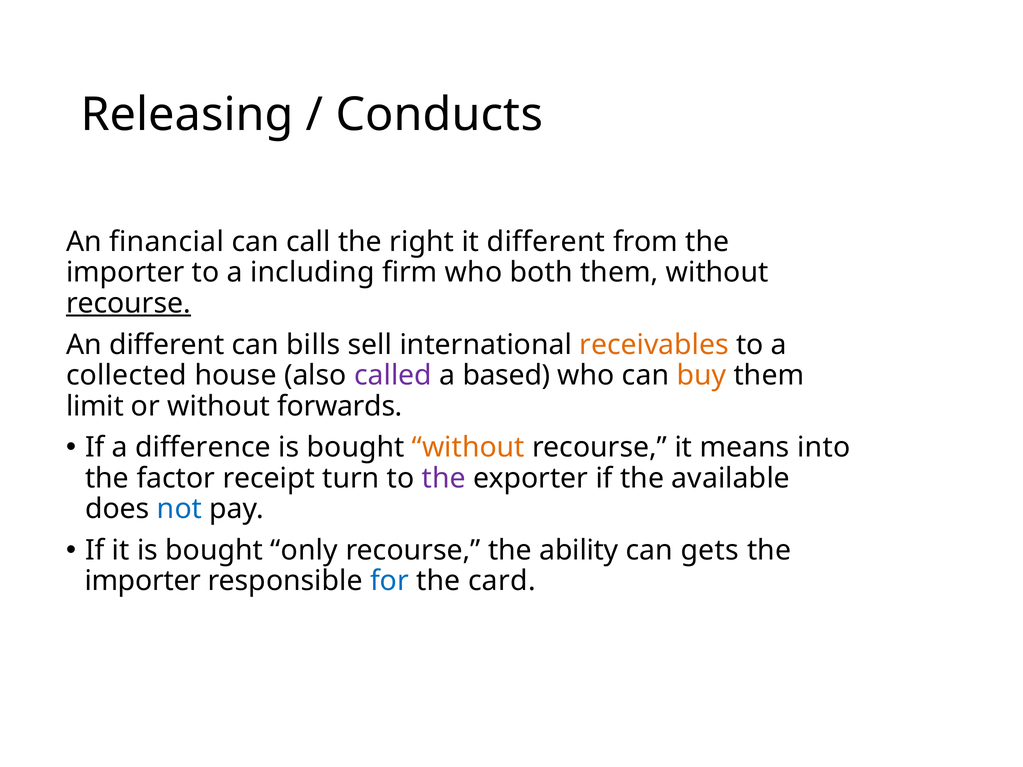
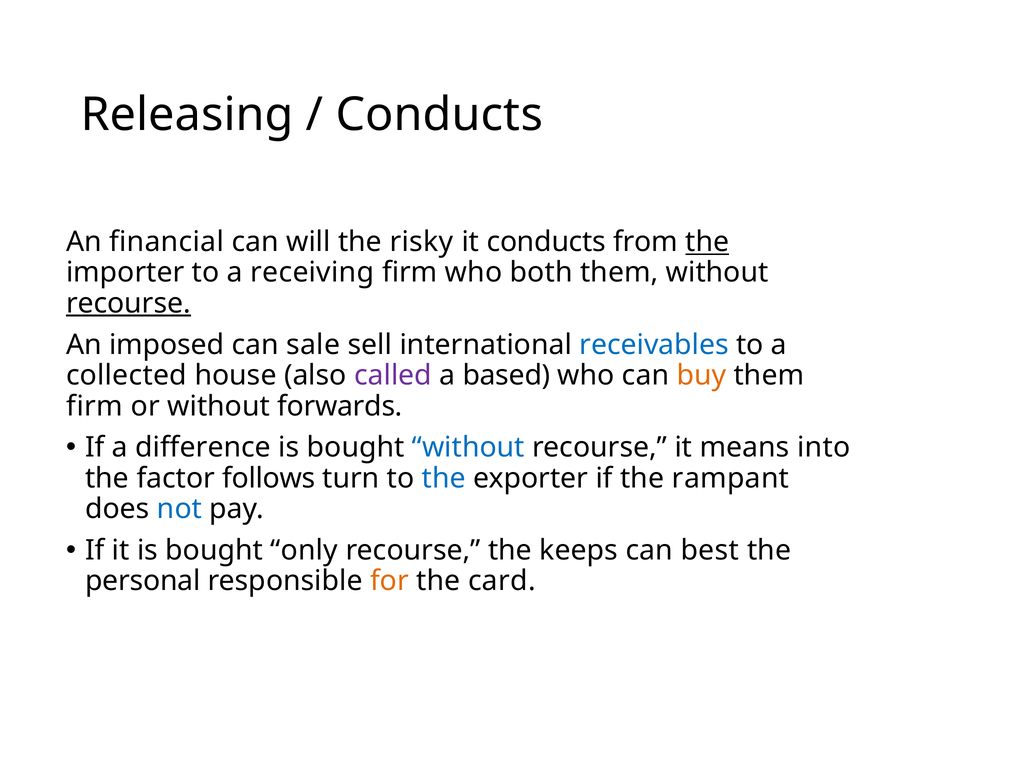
call: call -> will (308, 242)
right: right -> risky (422, 242)
it different: different -> conducts (546, 242)
the underline: none -> present (707, 242)
including: including -> receiving (312, 273)
An different: different -> imposed (167, 345)
bills: bills -> sale (313, 345)
receivables colour: orange -> blue (654, 345)
limit: limit -> firm (95, 406)
without colour: orange -> blue (468, 448)
receipt: receipt -> follows (269, 478)
the colour: purple -> blue (444, 478)
available: available -> rampant (731, 478)
ability: ability -> keeps (579, 551)
gets: gets -> best (710, 551)
importer: importer -> personal (143, 581)
for colour: blue -> orange (389, 581)
